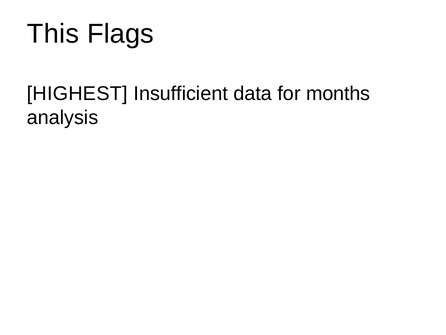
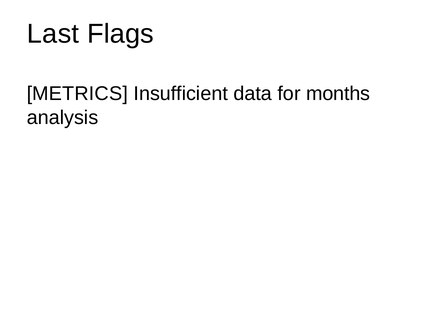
This: This -> Last (53, 34)
HIGHEST: HIGHEST -> METRICS (77, 94)
